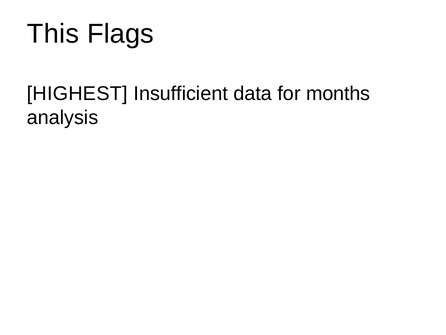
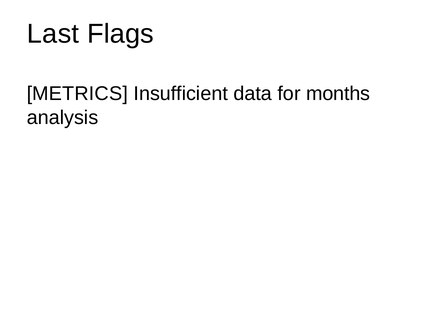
This: This -> Last (53, 34)
HIGHEST: HIGHEST -> METRICS (77, 94)
